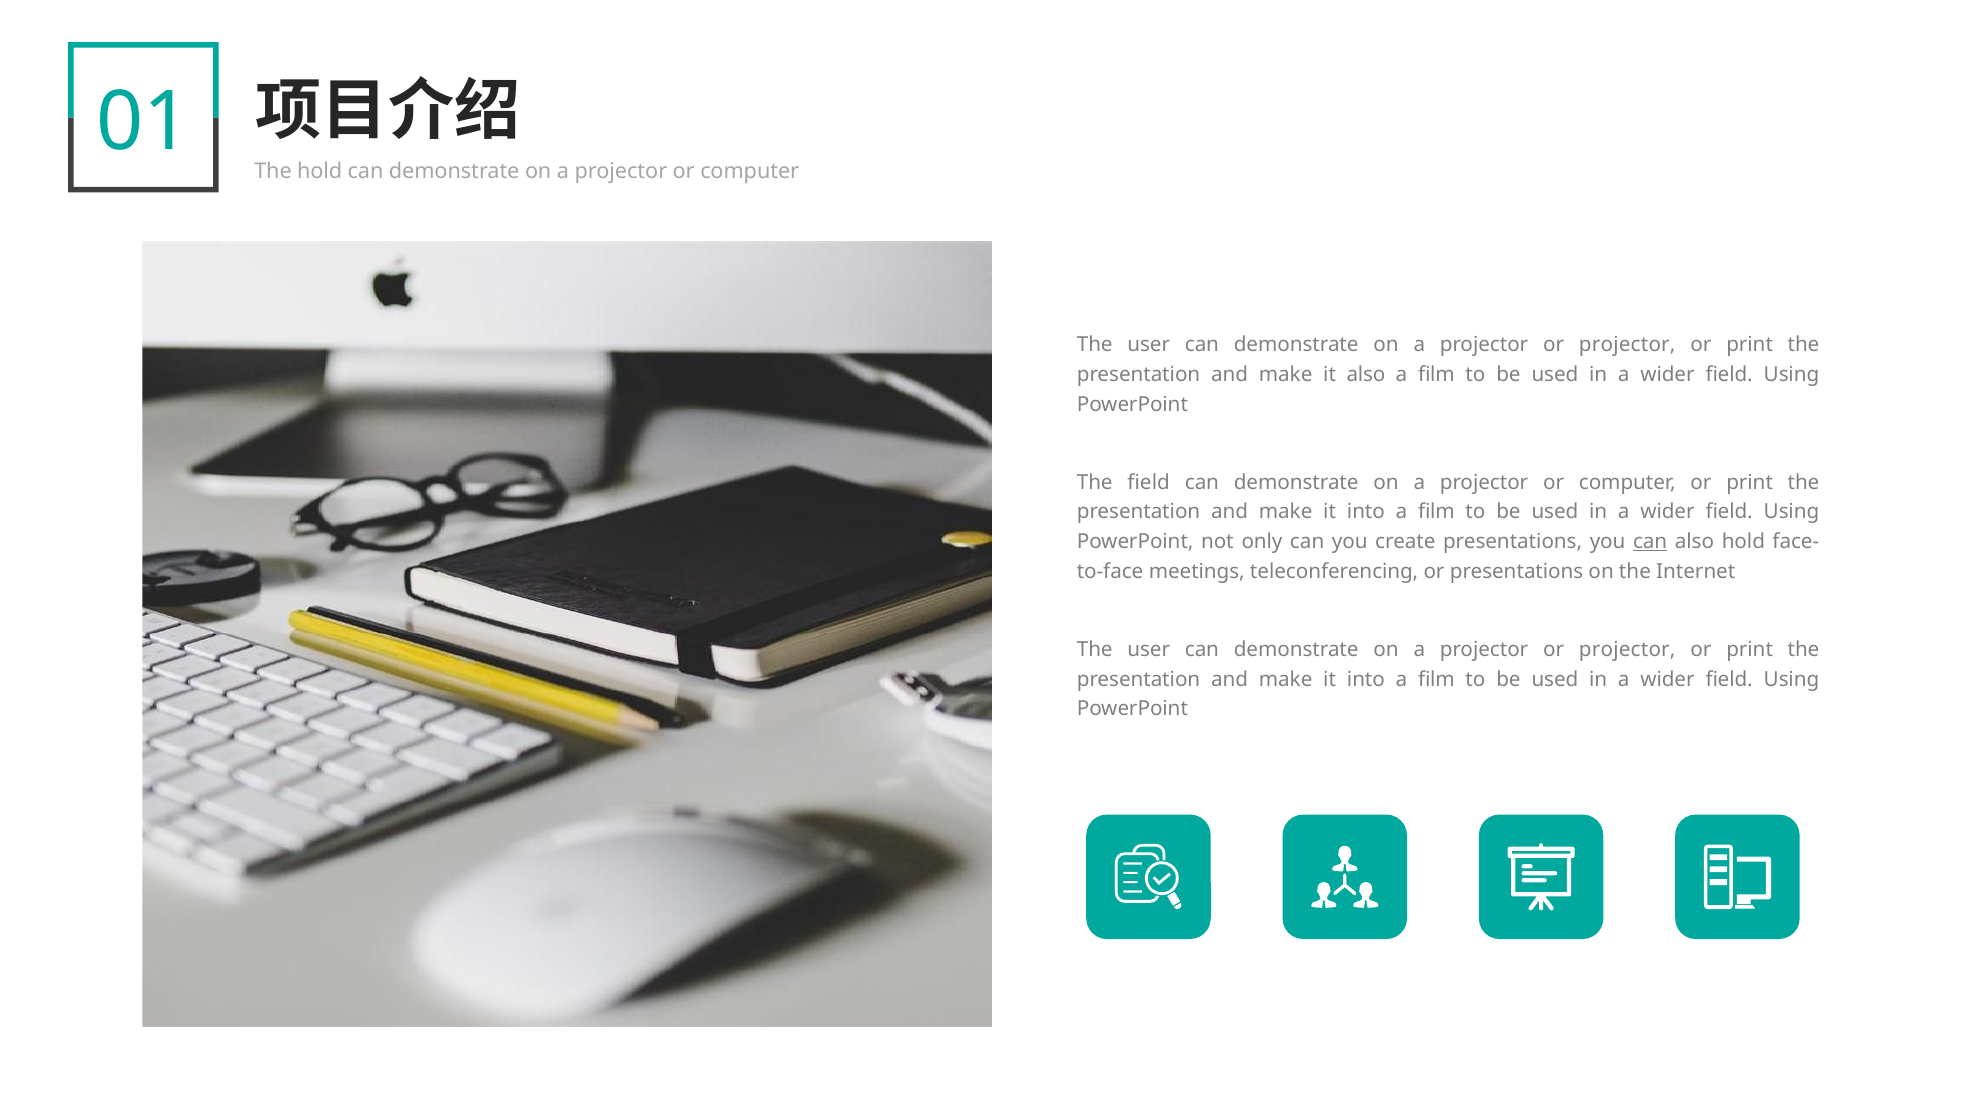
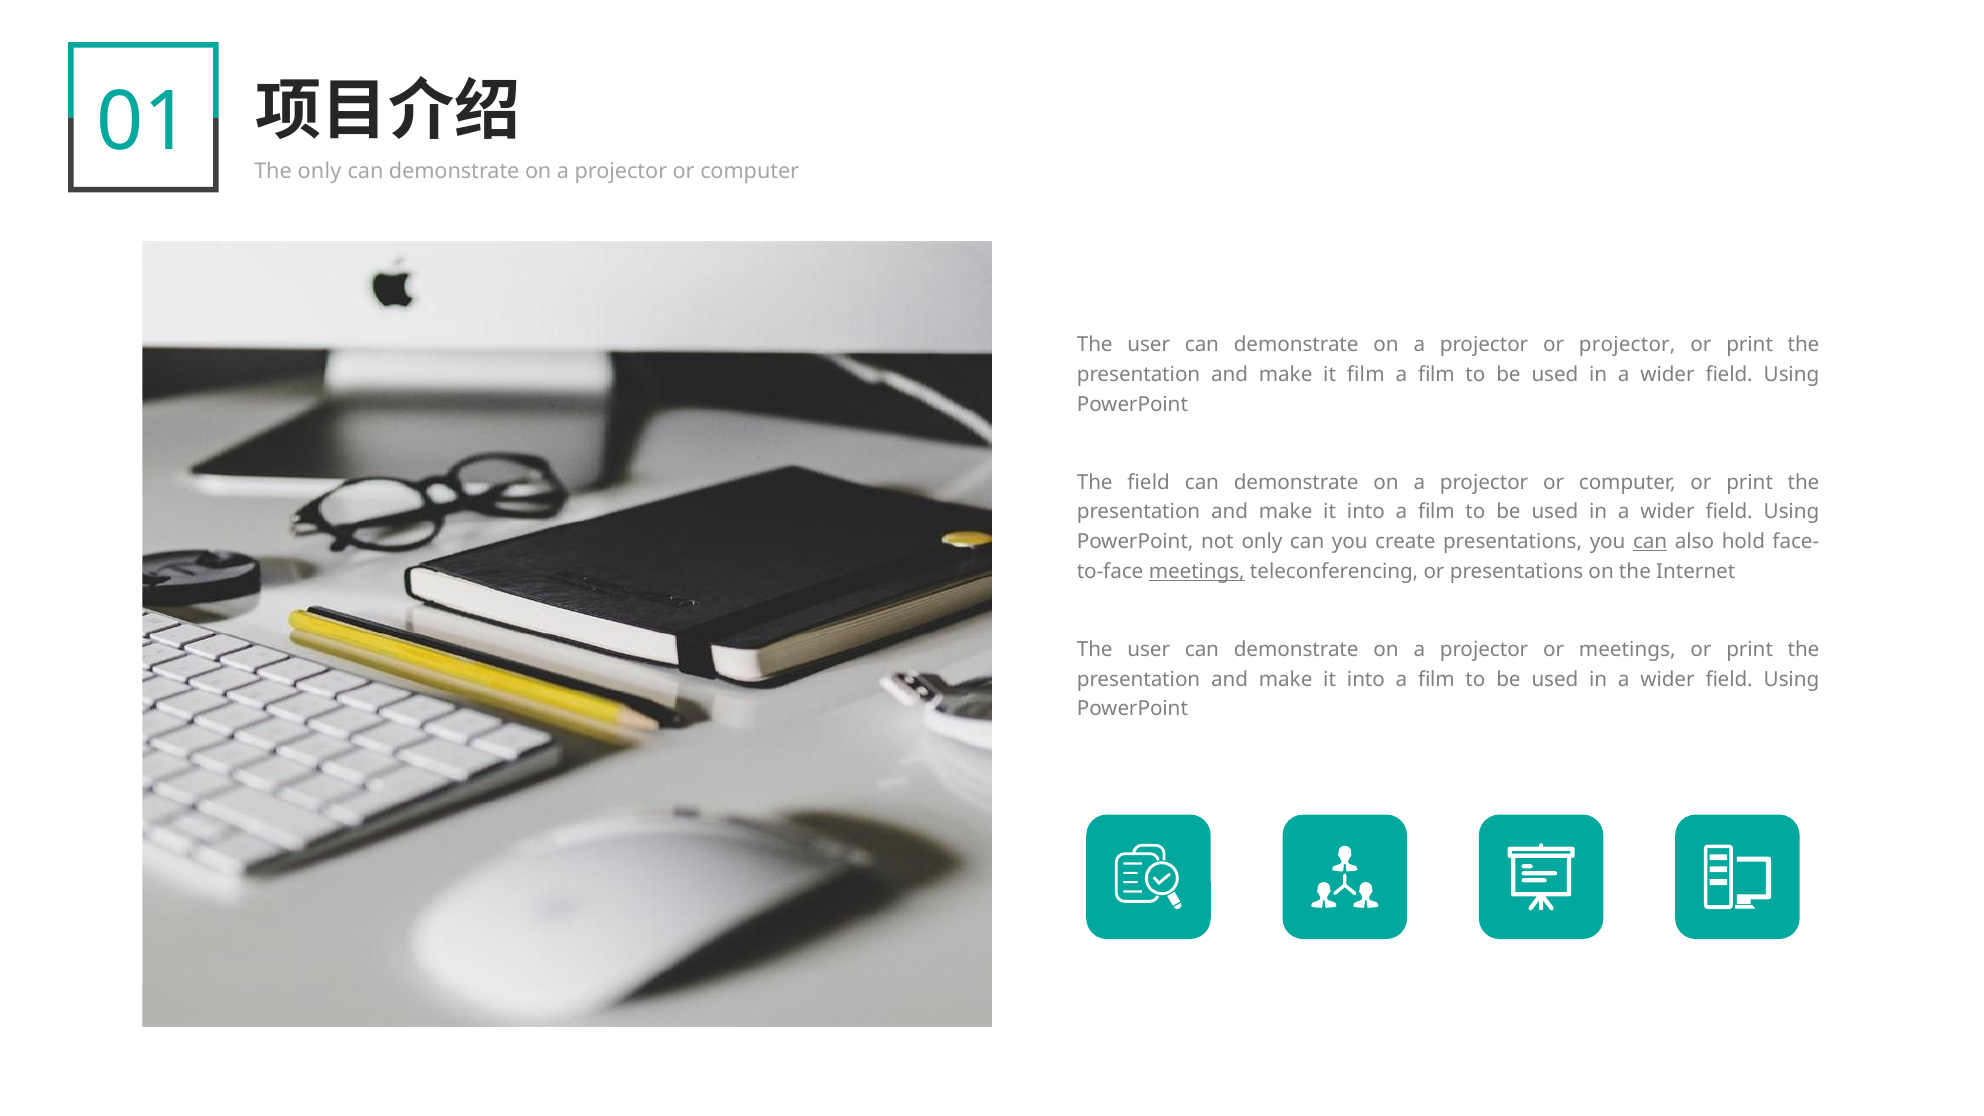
The hold: hold -> only (320, 172)
it also: also -> film (1366, 375)
meetings underline: none -> present (1197, 571)
projector: projector -> meetings (1627, 649)
